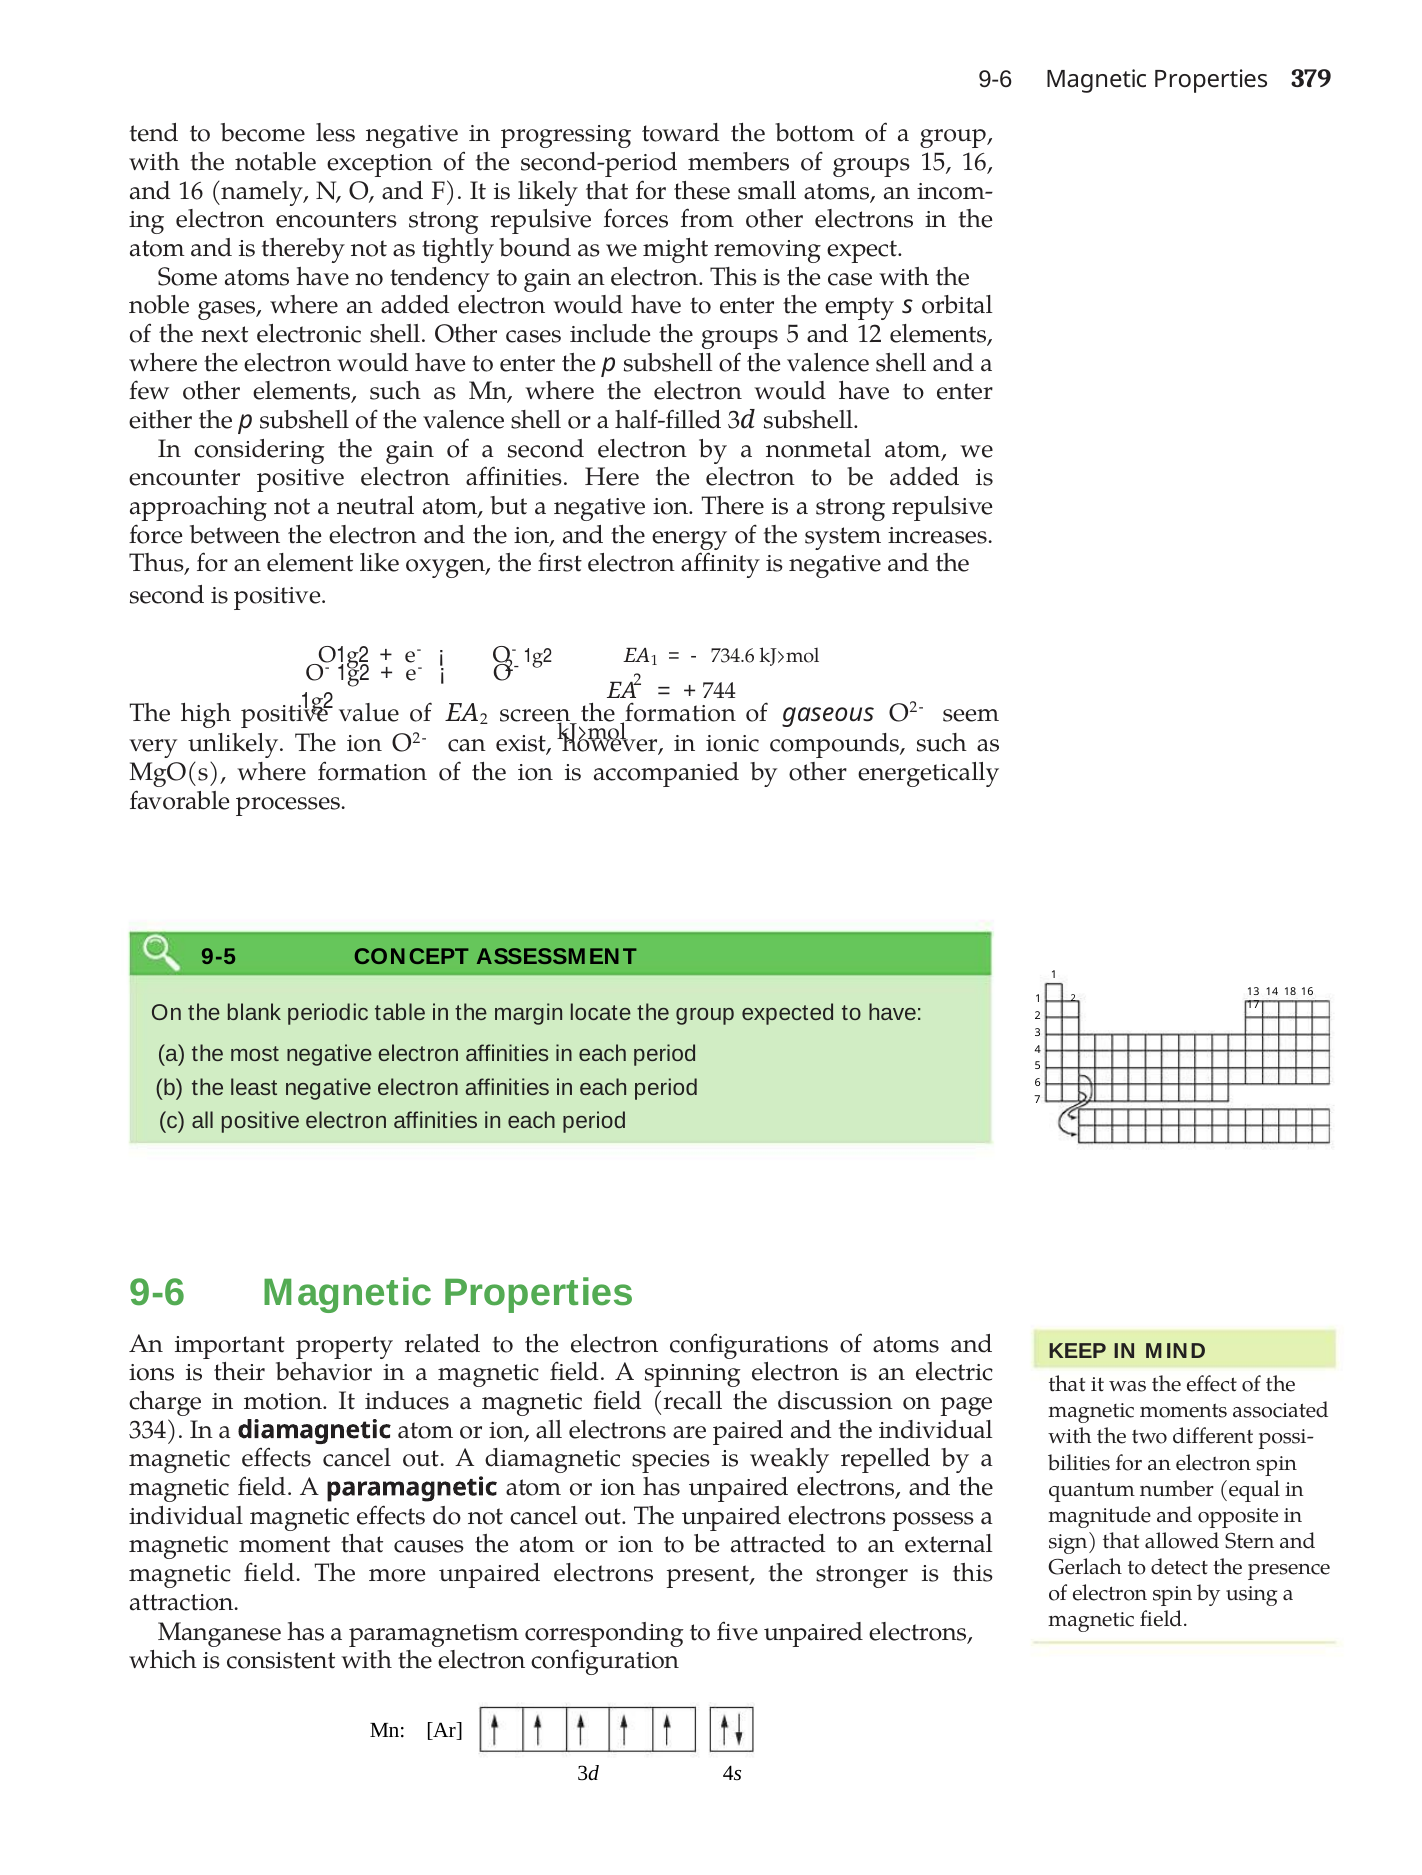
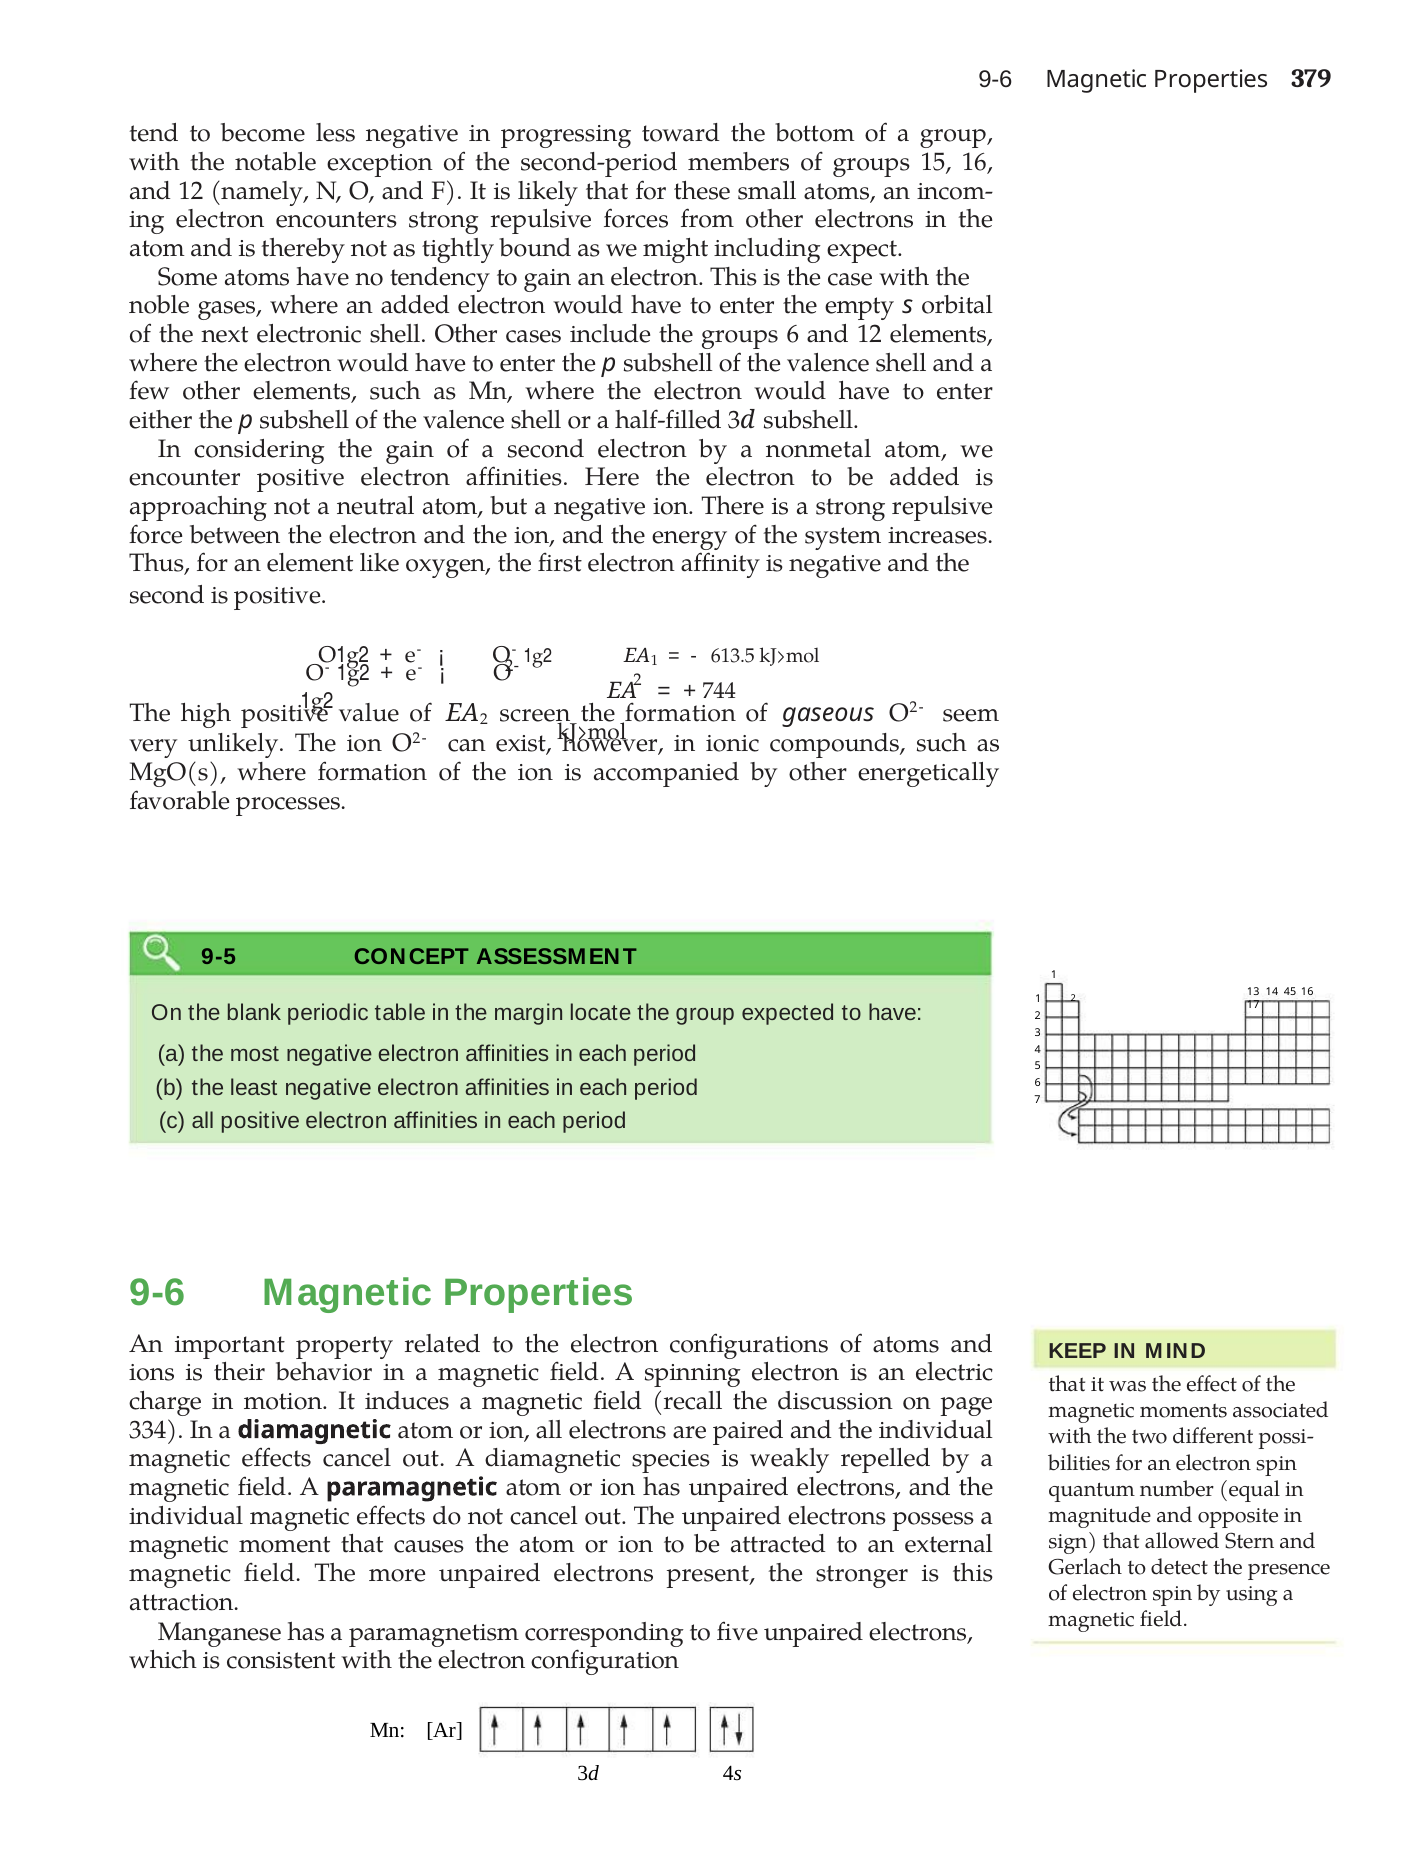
16: 16 -> 12 (191, 191)
removing: removing -> including (767, 248)
groups 5: 5 -> 6 (793, 334)
734.6: 734.6 -> 613.5 (733, 655)
18: 18 -> 45 (1290, 992)
